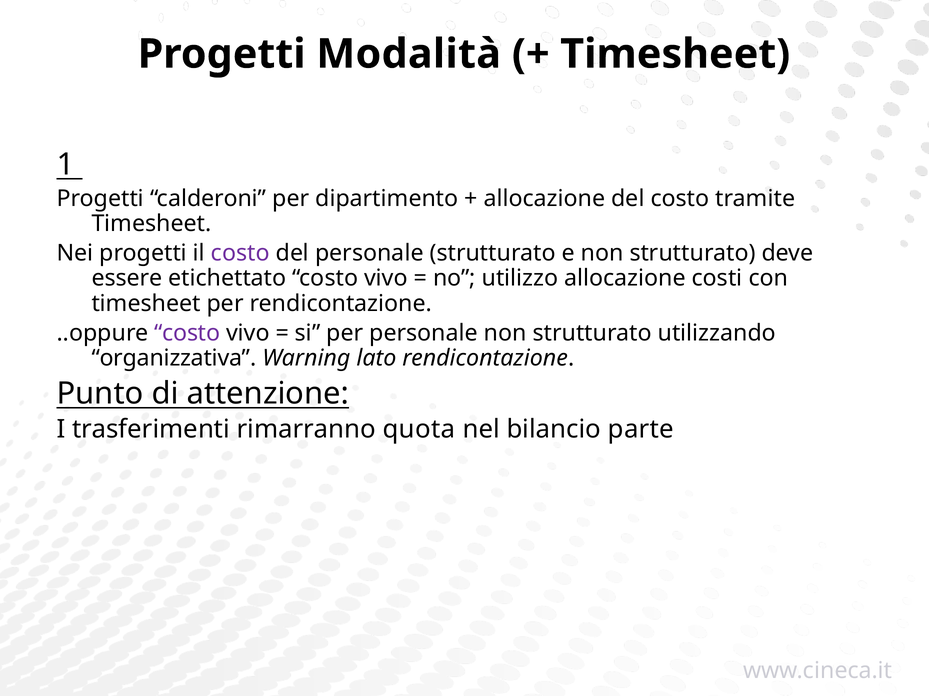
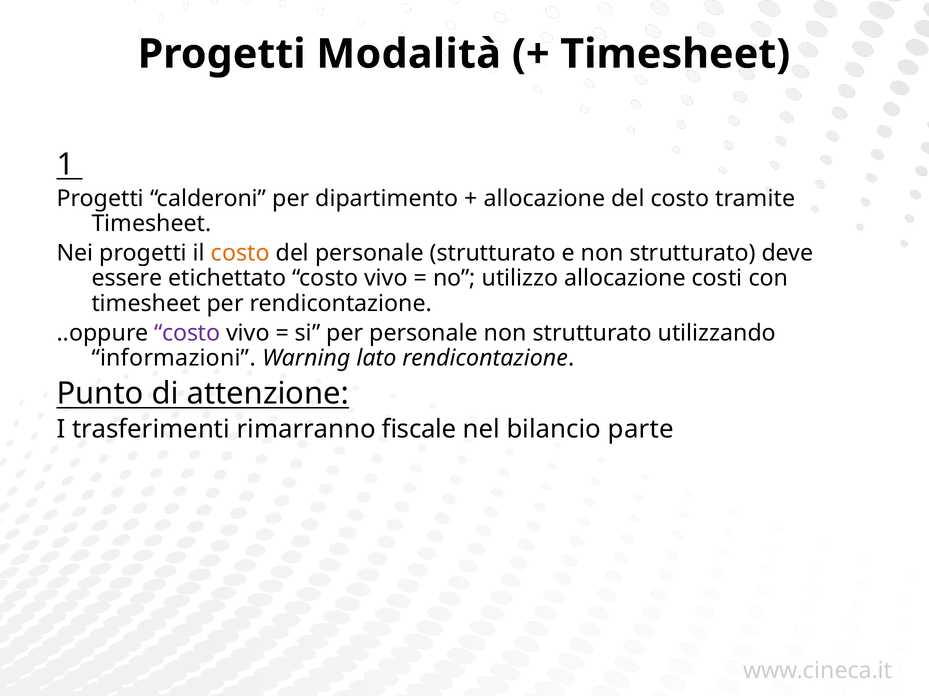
costo colour: purple -> orange (240, 254)
organizzativa: organizzativa -> informazioni (174, 359)
quota: quota -> fiscale (419, 430)
